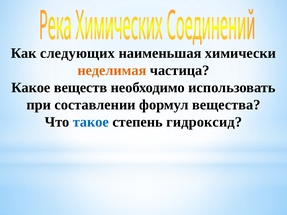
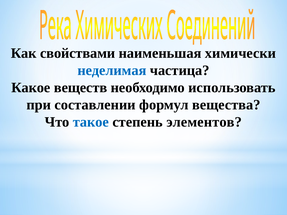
следующих: следующих -> свойствами (78, 53)
неделимая colour: orange -> blue (112, 70)
гидроксид: гидроксид -> элементов (204, 122)
